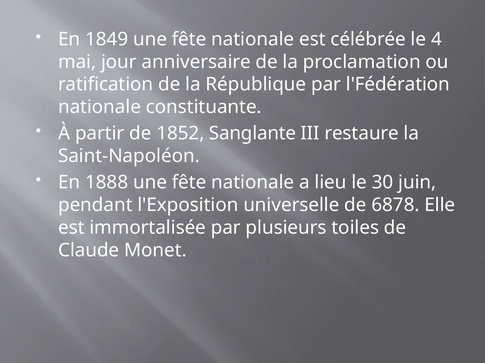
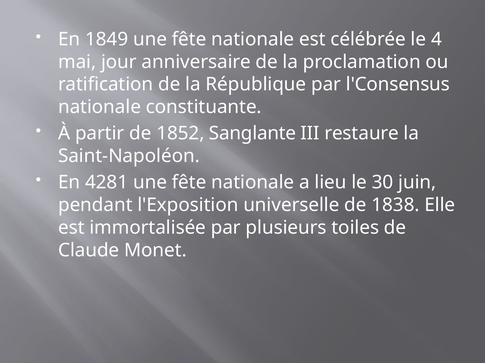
l'Fédération: l'Fédération -> l'Consensus (398, 85)
1888: 1888 -> 4281 (107, 183)
6878: 6878 -> 1838 (395, 205)
